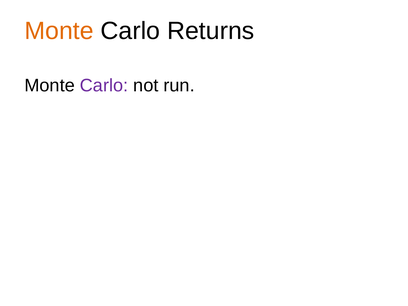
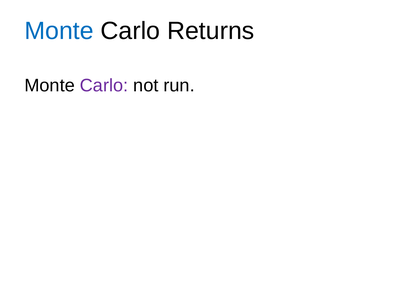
Monte colour: orange -> blue (59, 31)
